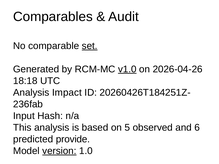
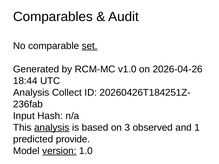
v1.0 underline: present -> none (127, 69)
18:18: 18:18 -> 18:44 (25, 81)
Impact: Impact -> Collect (67, 93)
analysis underline: none -> present (52, 128)
5: 5 -> 3 (127, 128)
6: 6 -> 1 (197, 128)
